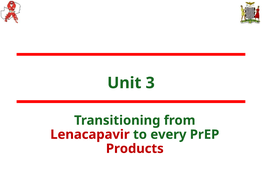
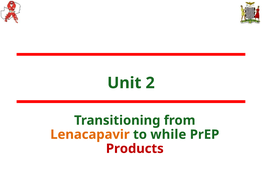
3: 3 -> 2 (150, 83)
Lenacapavir colour: red -> orange (90, 135)
every: every -> while (168, 135)
